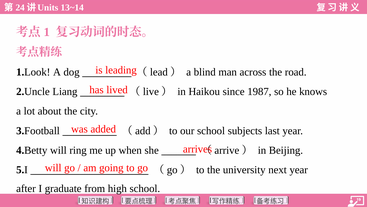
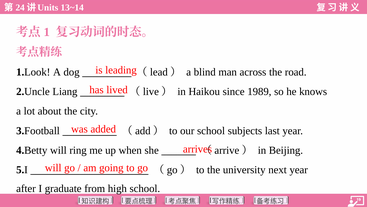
1987: 1987 -> 1989 (259, 91)
